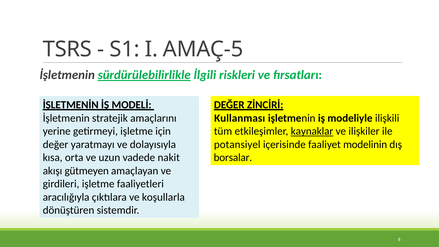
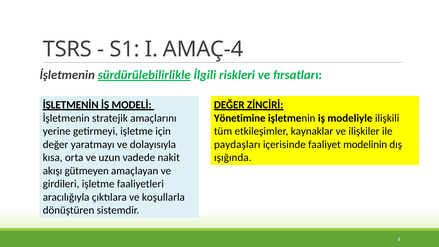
AMAÇ-5: AMAÇ-5 -> AMAÇ-4 (203, 49)
Kullanması: Kullanması -> Yönetimine (240, 118)
kaynaklar underline: present -> none (312, 131)
potansiyel: potansiyel -> paydaşları (237, 144)
borsalar: borsalar -> ışığında (233, 158)
